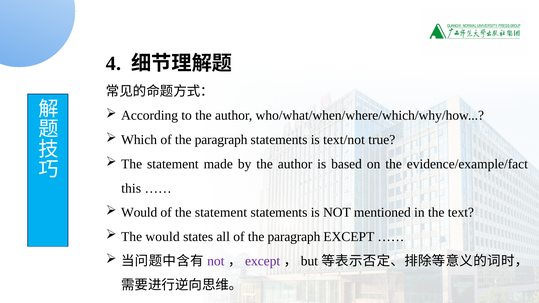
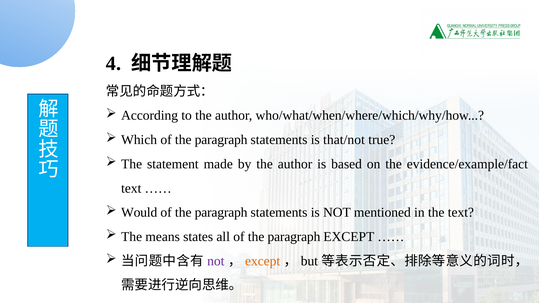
text/not: text/not -> that/not (344, 140)
this: this -> text (131, 188)
statement: statement -> paragraph (221, 213)
The would: would -> means (163, 237)
except colour: purple -> orange (263, 261)
